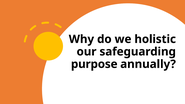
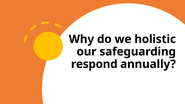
purpose: purpose -> respond (94, 64)
